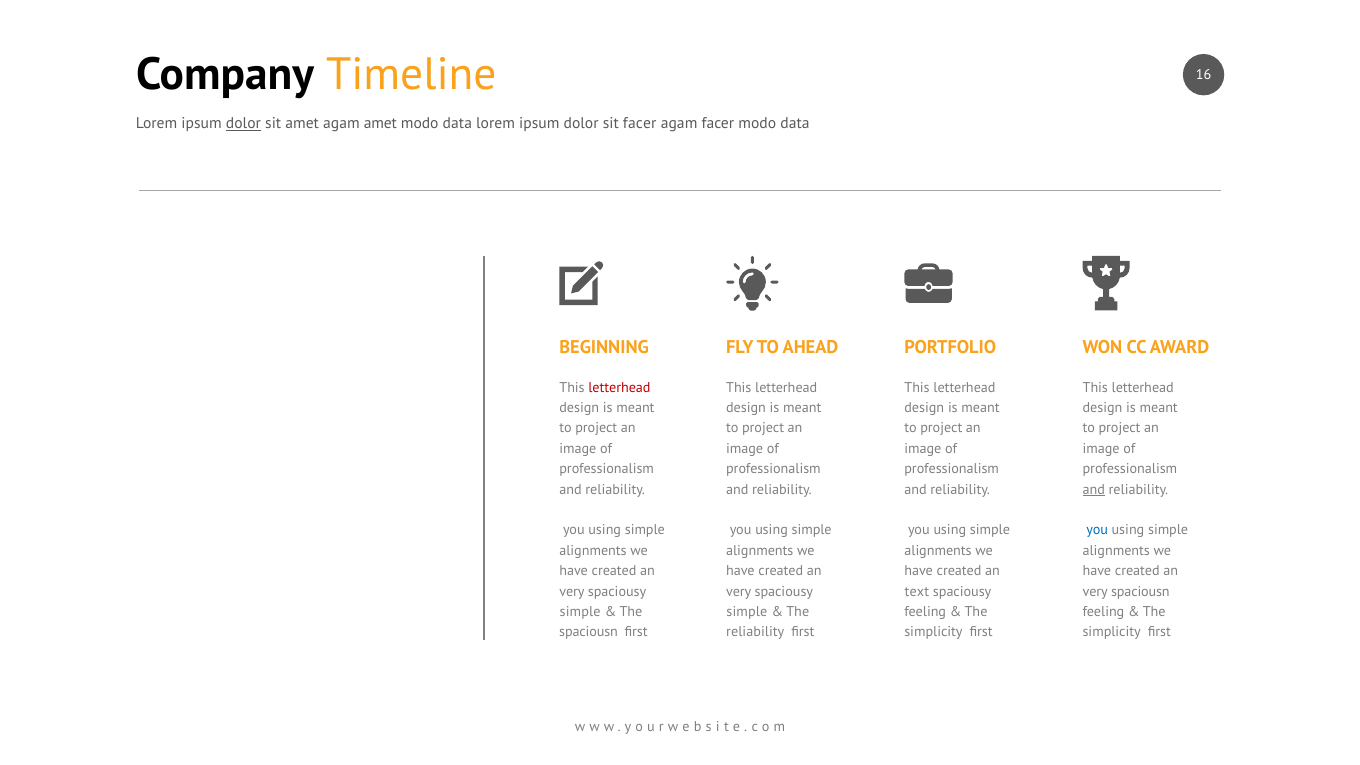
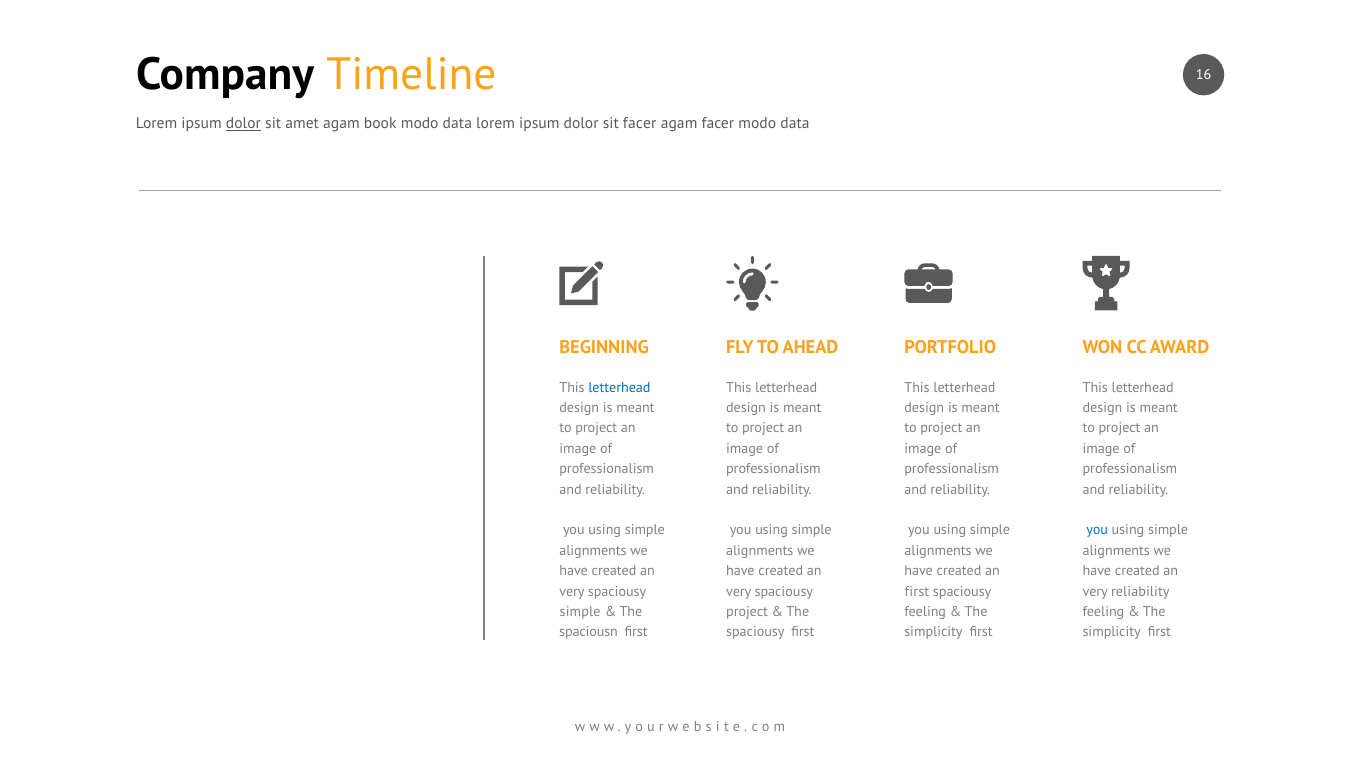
agam amet: amet -> book (380, 123)
letterhead colour: red -> blue (619, 387)
and underline: present -> none (1094, 489)
text: text -> first (917, 591)
very spaciousn: spaciousn -> reliability (1140, 591)
simple: simple -> project (747, 612)
reliability: reliability -> spaciousy (755, 632)
